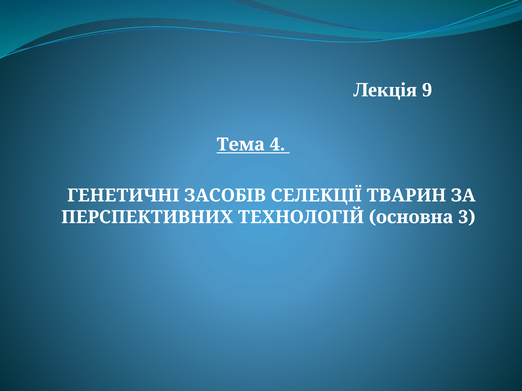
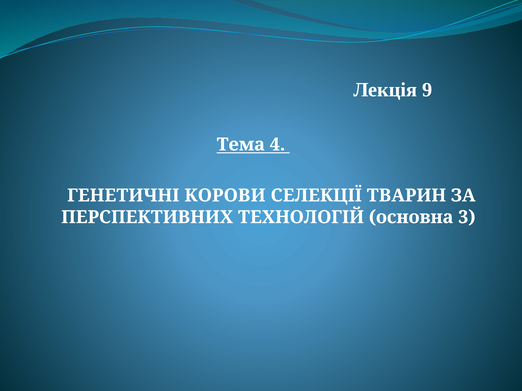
ЗАСОБІВ: ЗАСОБІВ -> КОРОВИ (225, 196)
